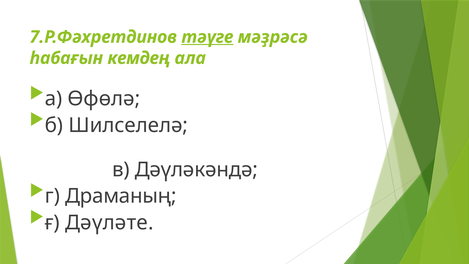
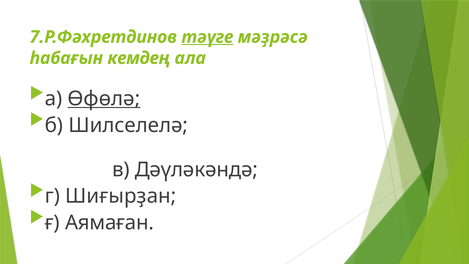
Өфөлә underline: none -> present (104, 99)
Драманың: Драманың -> Шиғырҙан (121, 196)
Дәүләте: Дәүләте -> Аямаған (110, 223)
